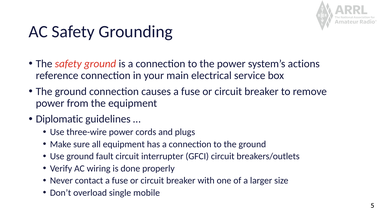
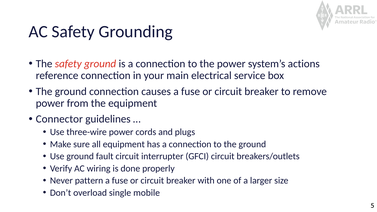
Diplomatic: Diplomatic -> Connector (59, 119)
contact: contact -> pattern (89, 181)
